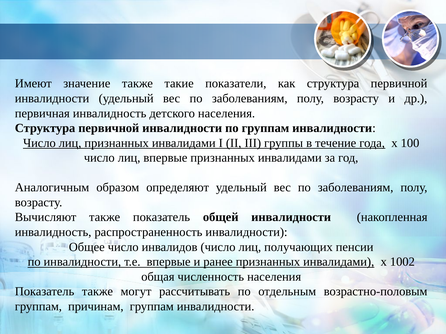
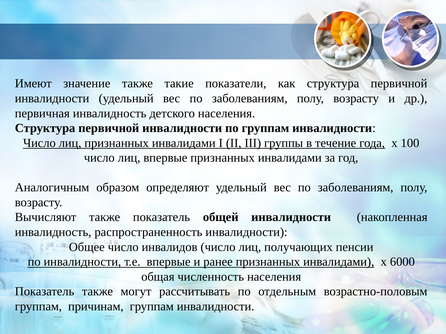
1002: 1002 -> 6000 (402, 262)
